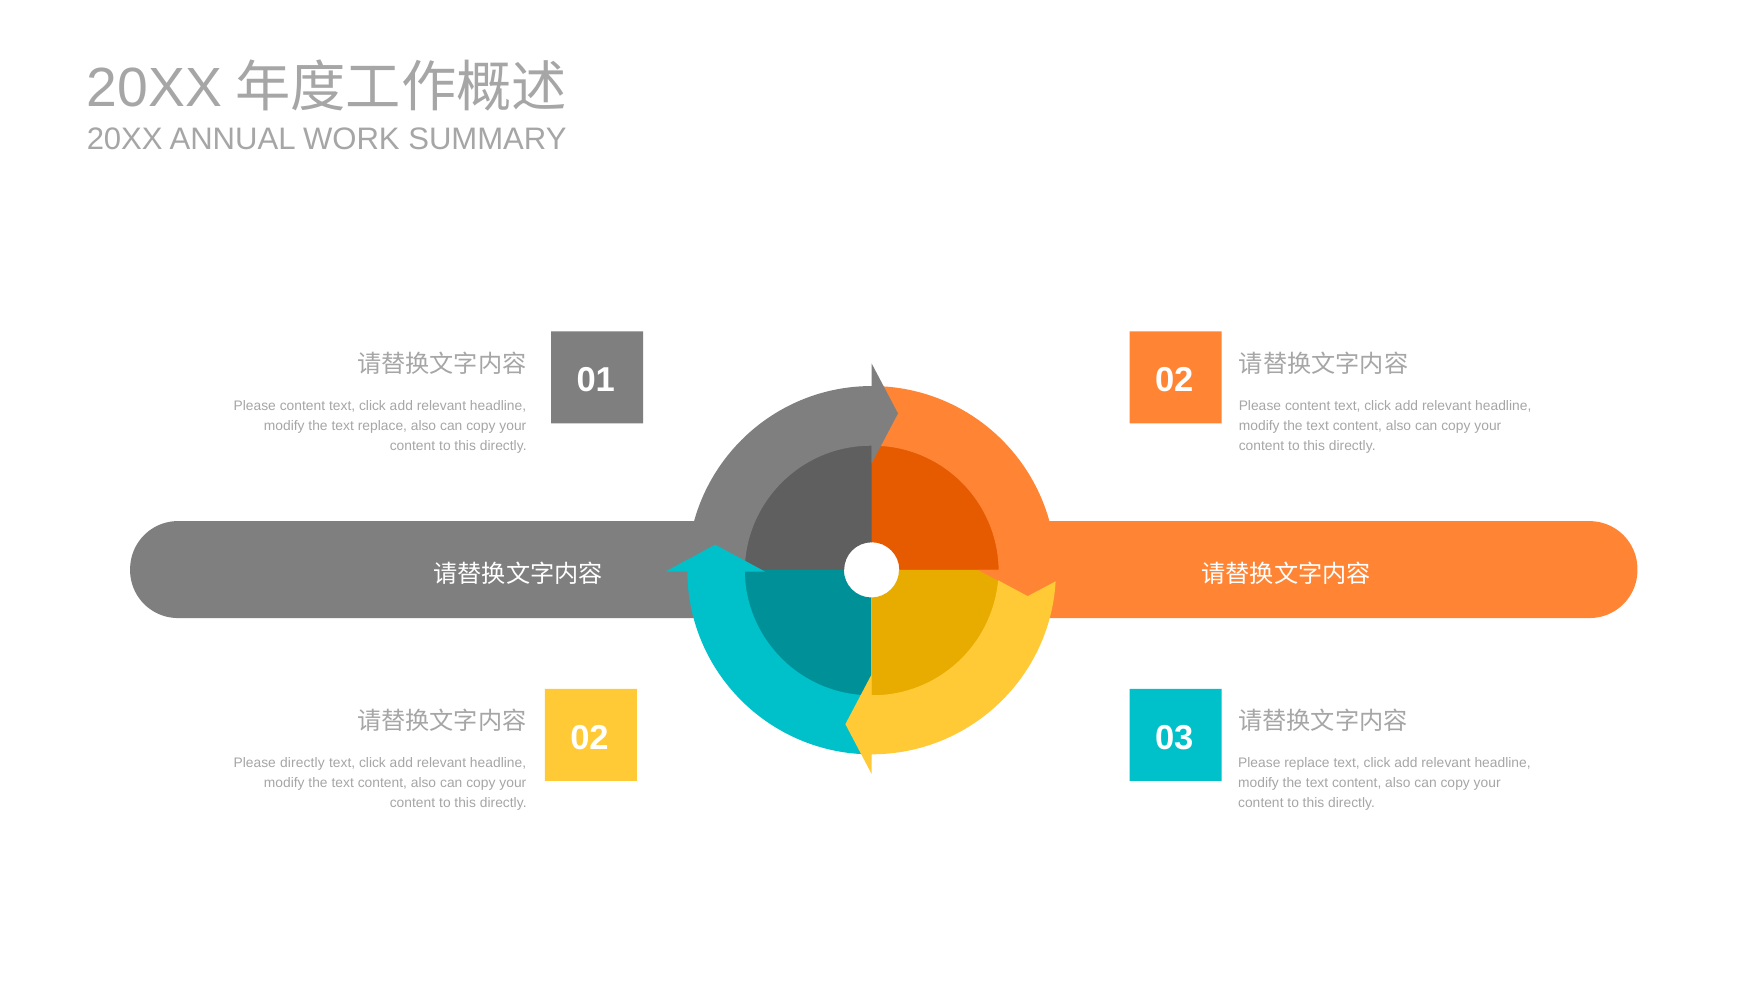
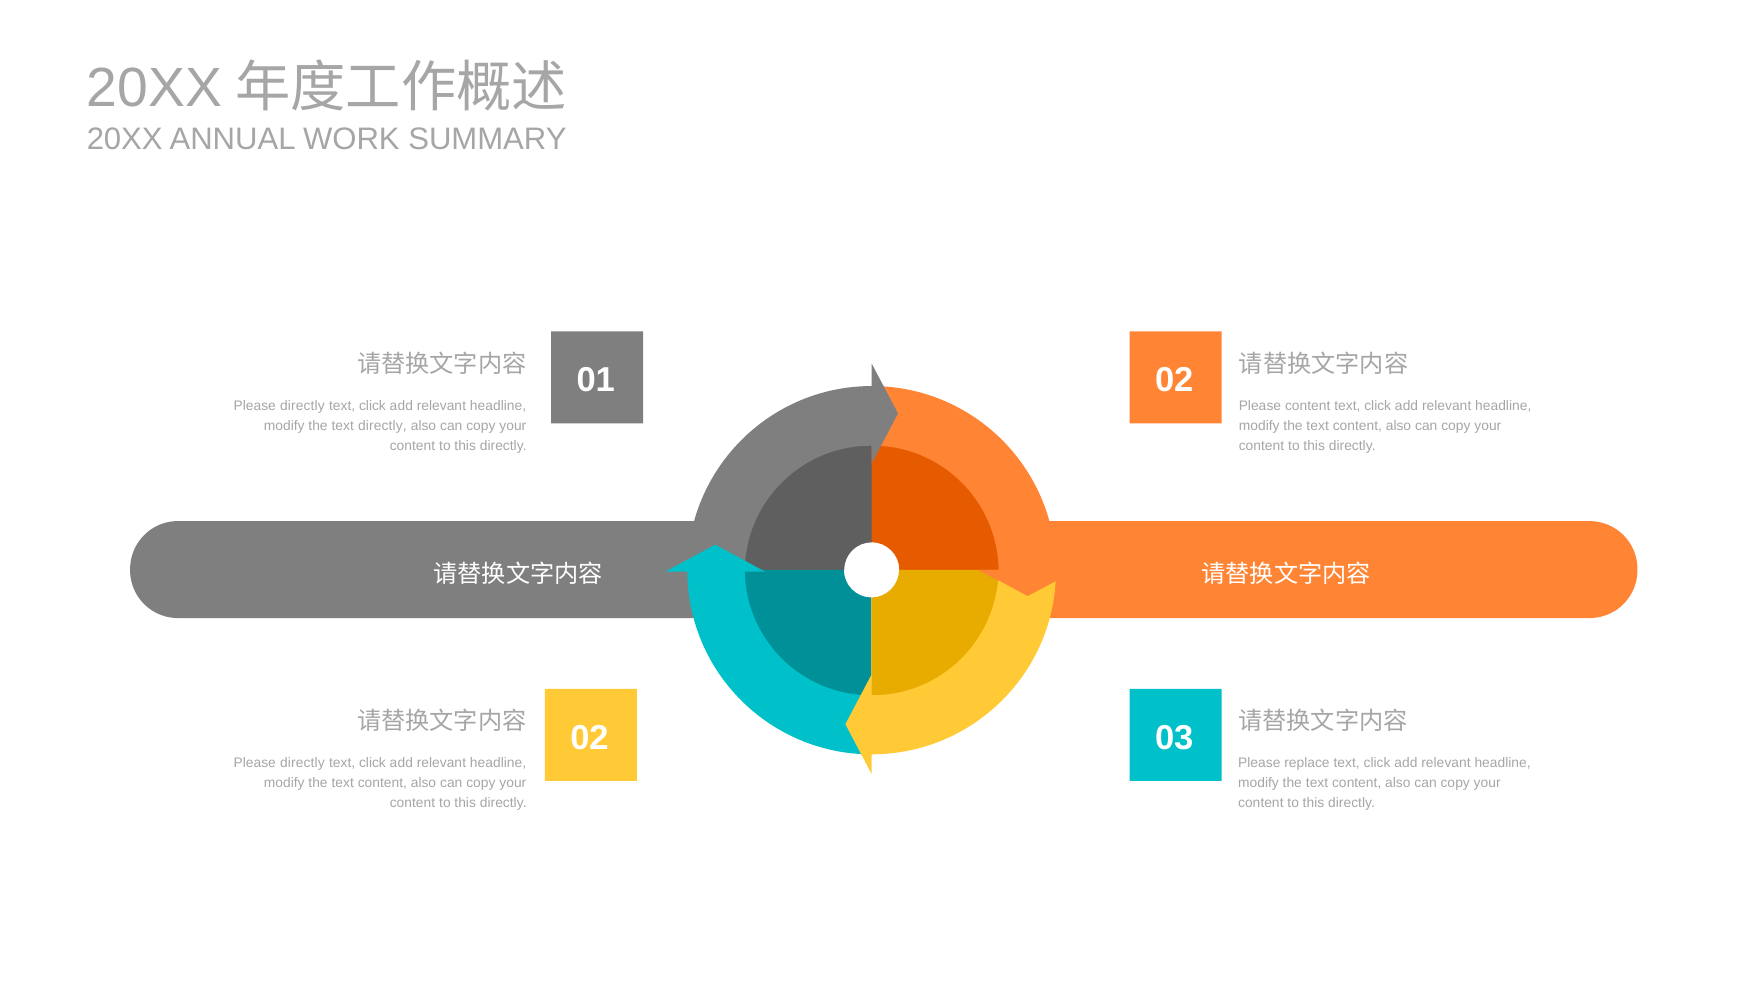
content: content -> directly (302, 406)
text replace: replace -> directly (382, 426)
